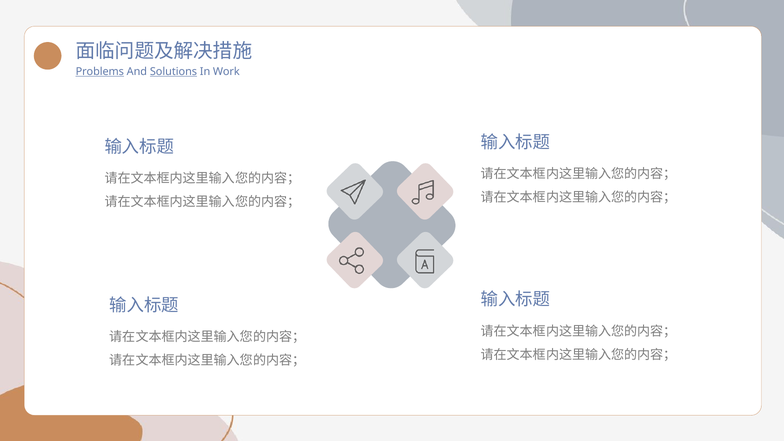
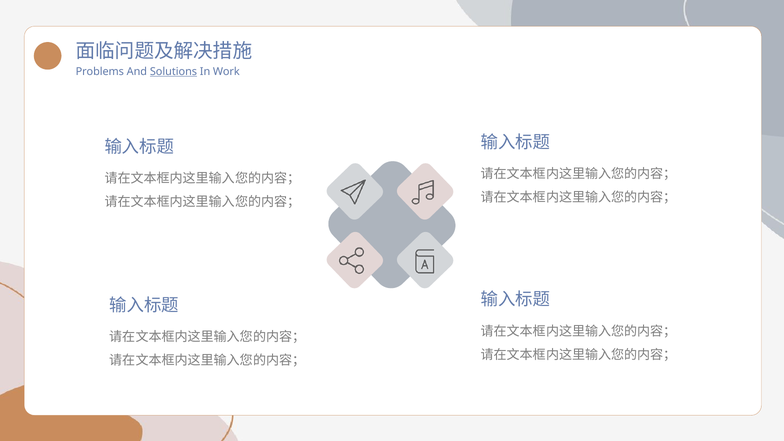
Problems underline: present -> none (100, 72)
